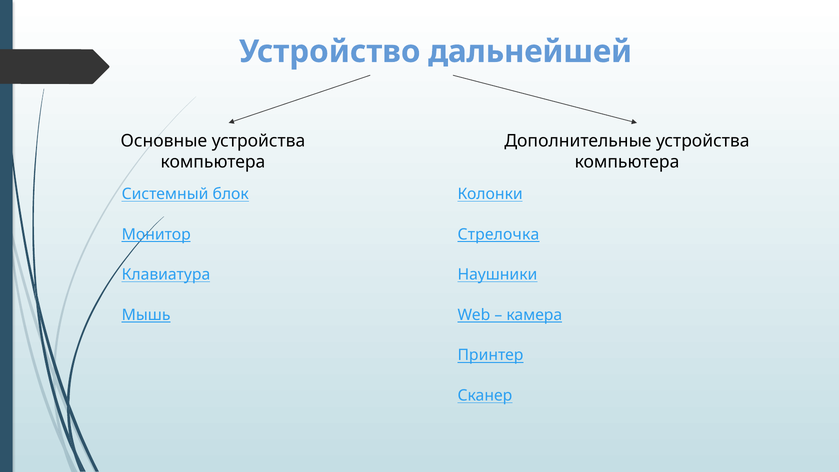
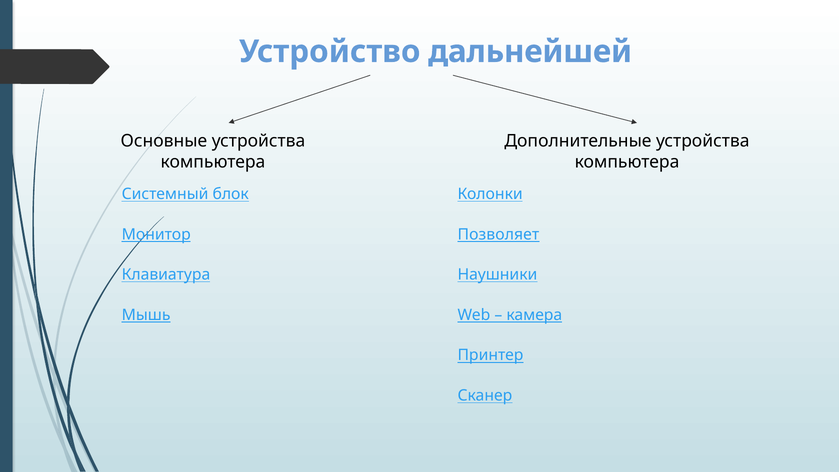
Стрелочка: Стрелочка -> Позволяет (498, 234)
